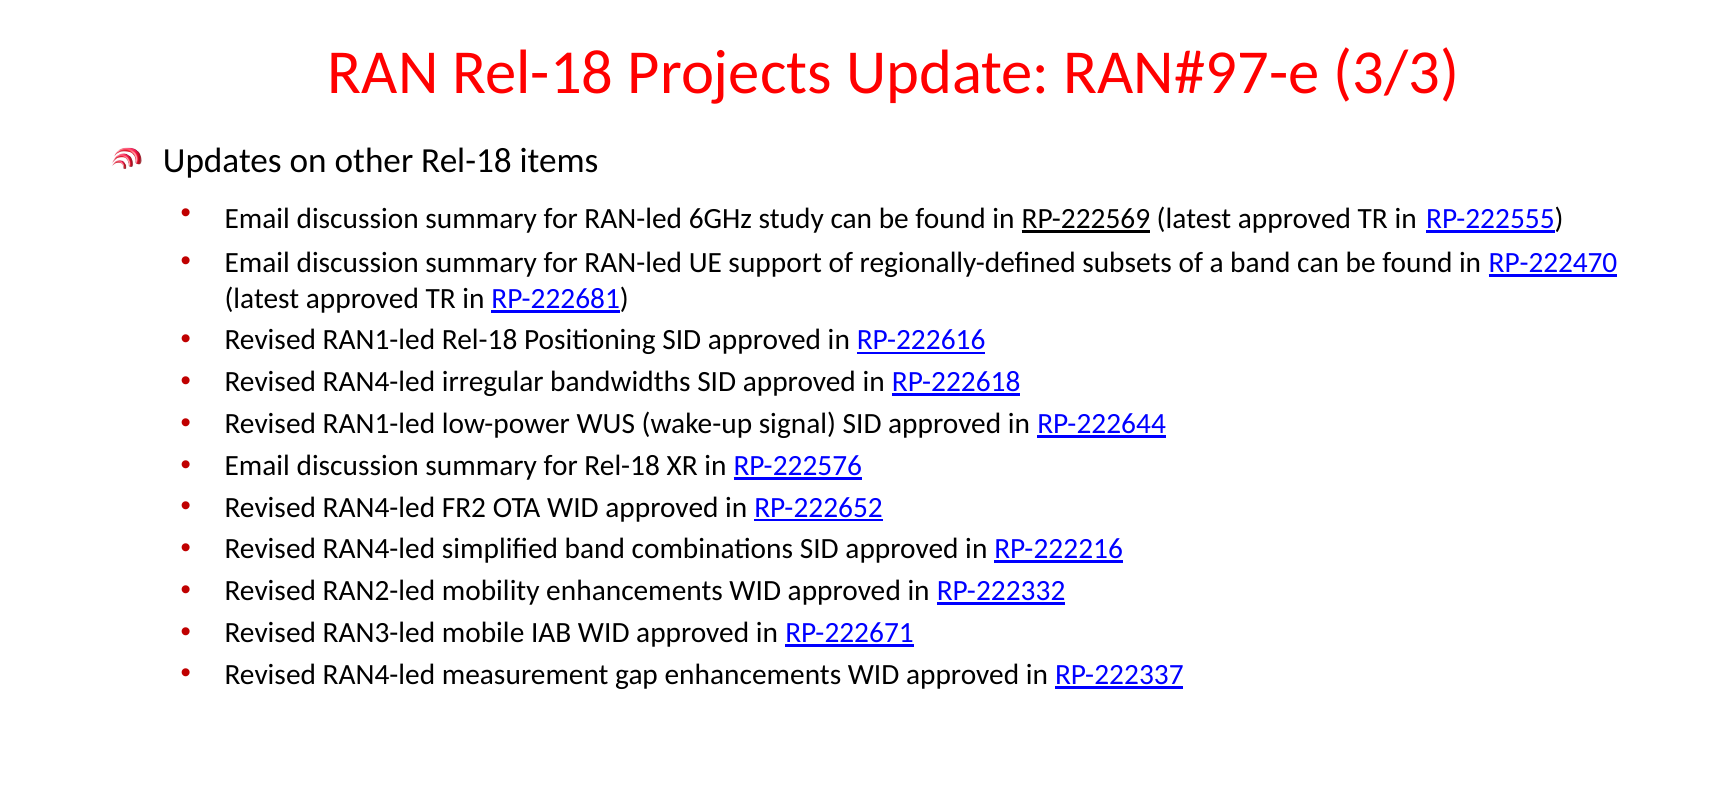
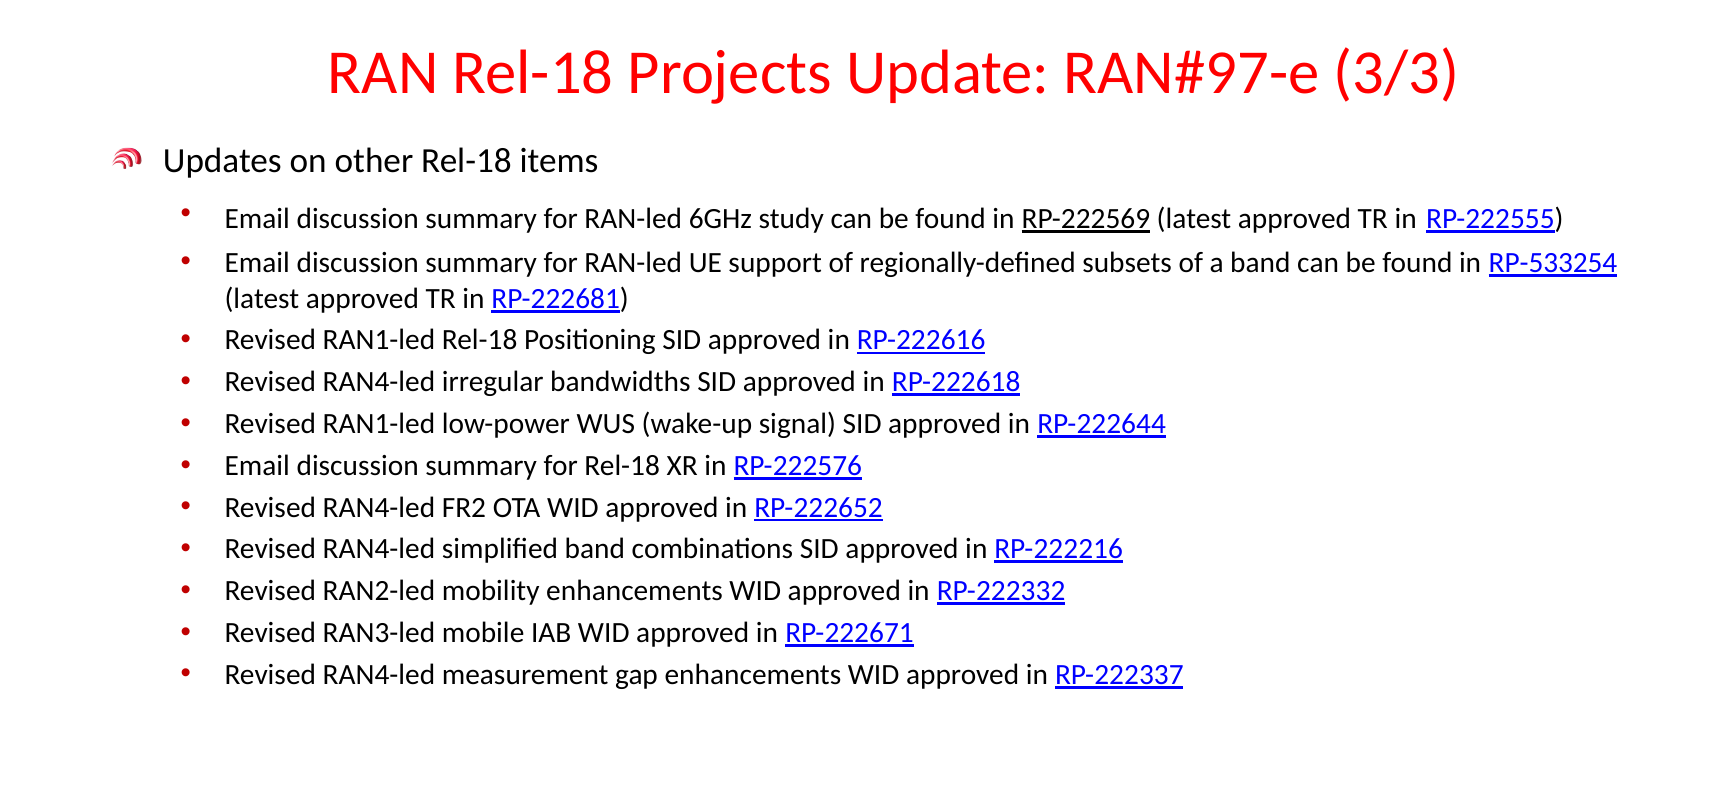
RP-222470: RP-222470 -> RP-533254 (1553, 263)
